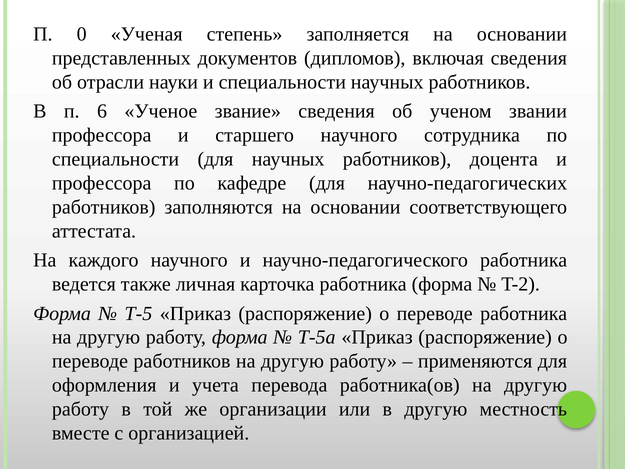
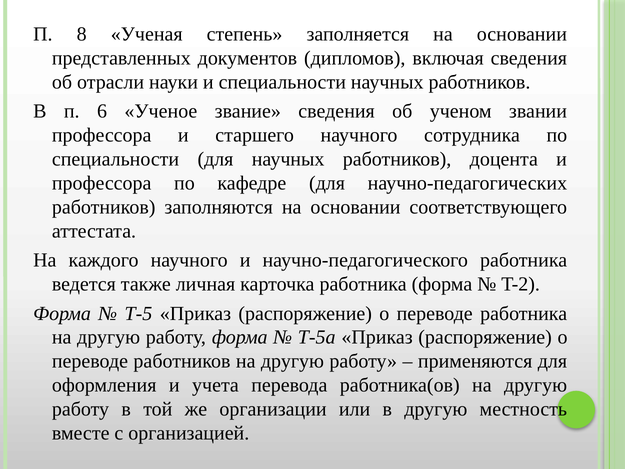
0: 0 -> 8 (82, 34)
